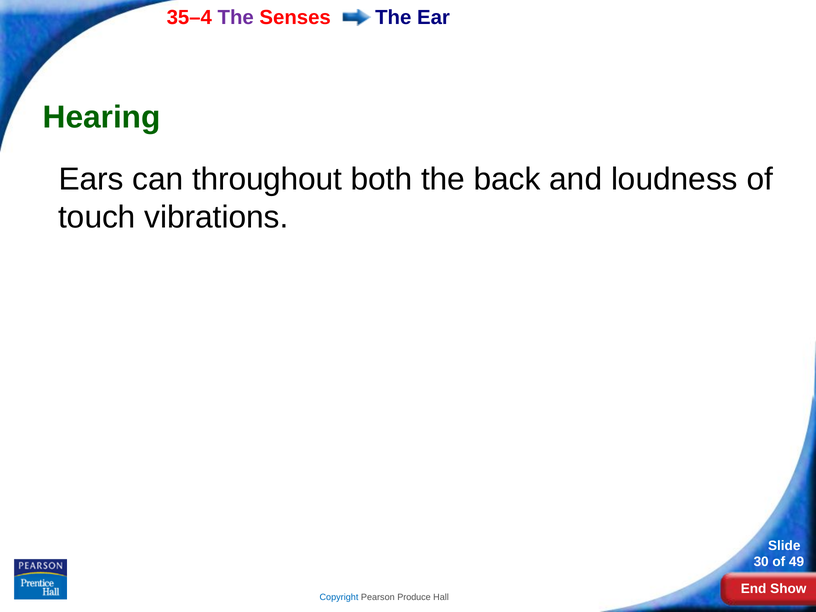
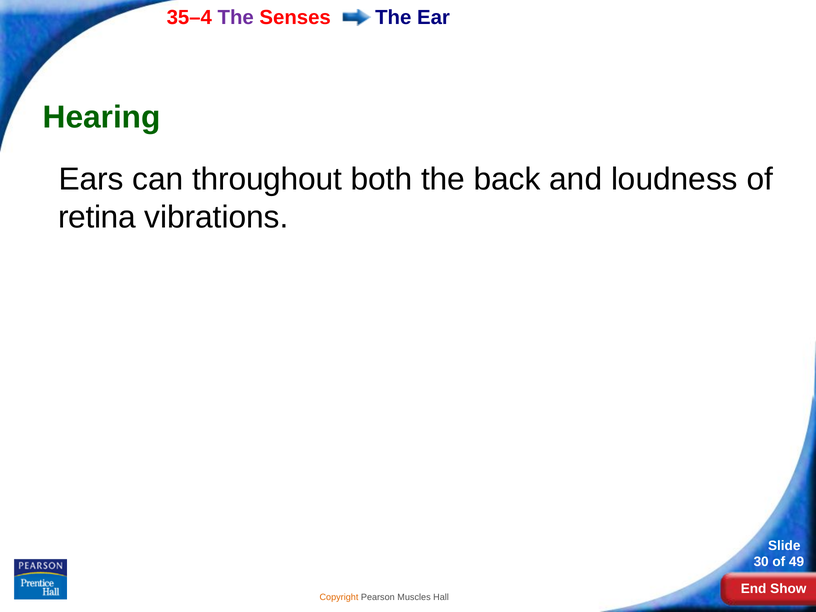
touch: touch -> retina (97, 217)
Copyright colour: blue -> orange (339, 597)
Produce: Produce -> Muscles (414, 597)
